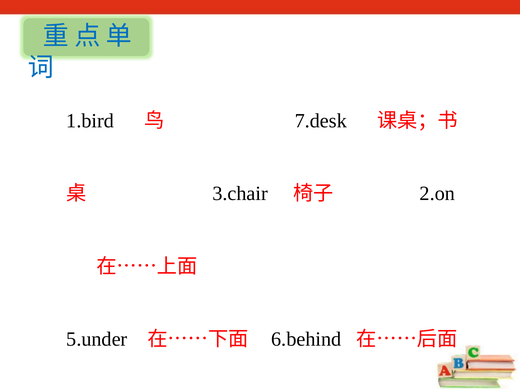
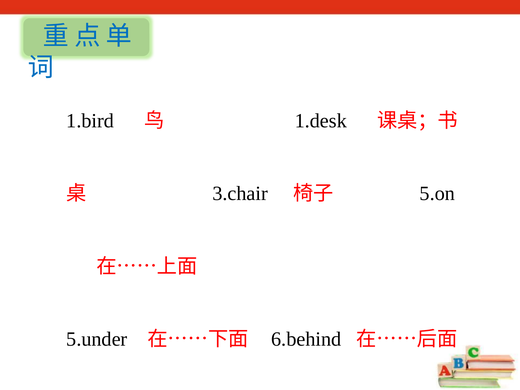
7.desk: 7.desk -> 1.desk (321, 121)
2.on: 2.on -> 5.on (437, 194)
